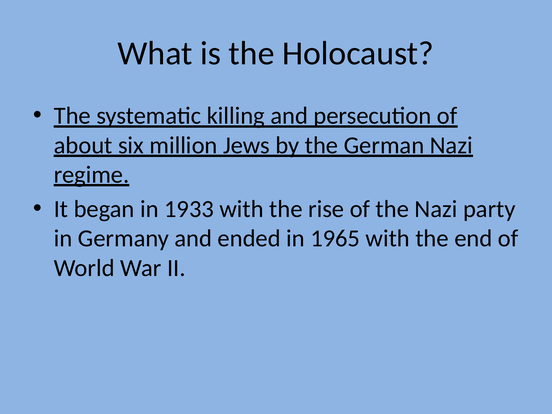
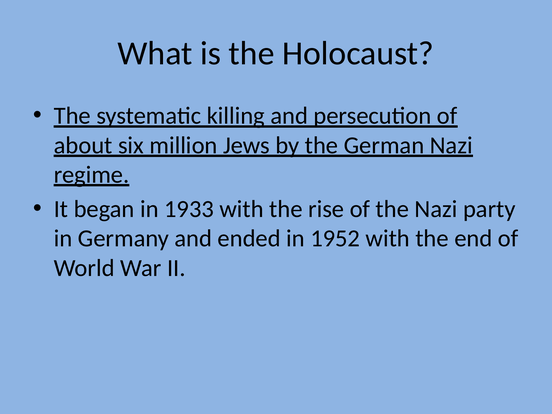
1965: 1965 -> 1952 (335, 238)
